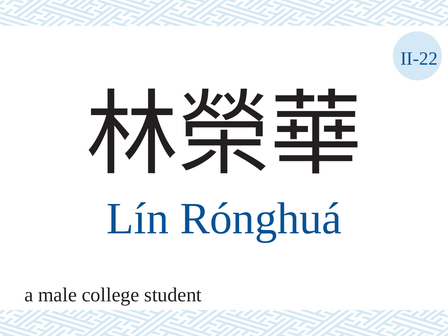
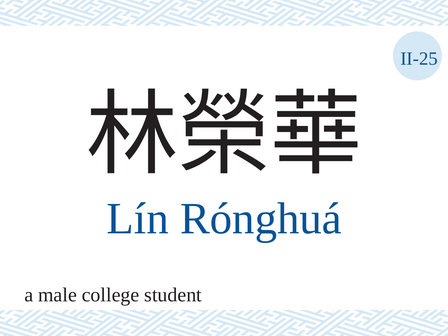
II-22: II-22 -> II-25 (419, 59)
